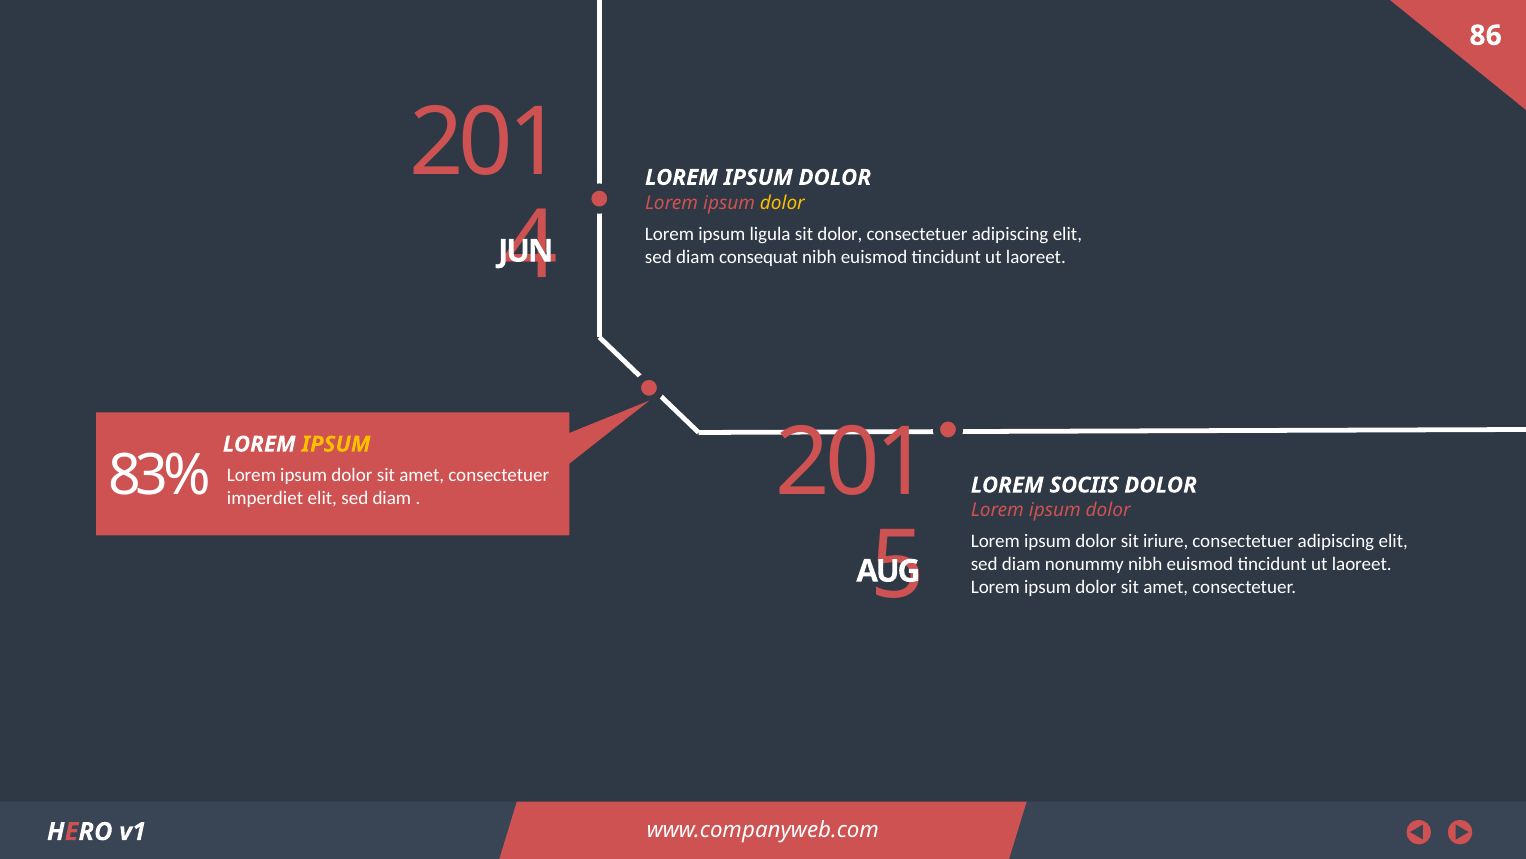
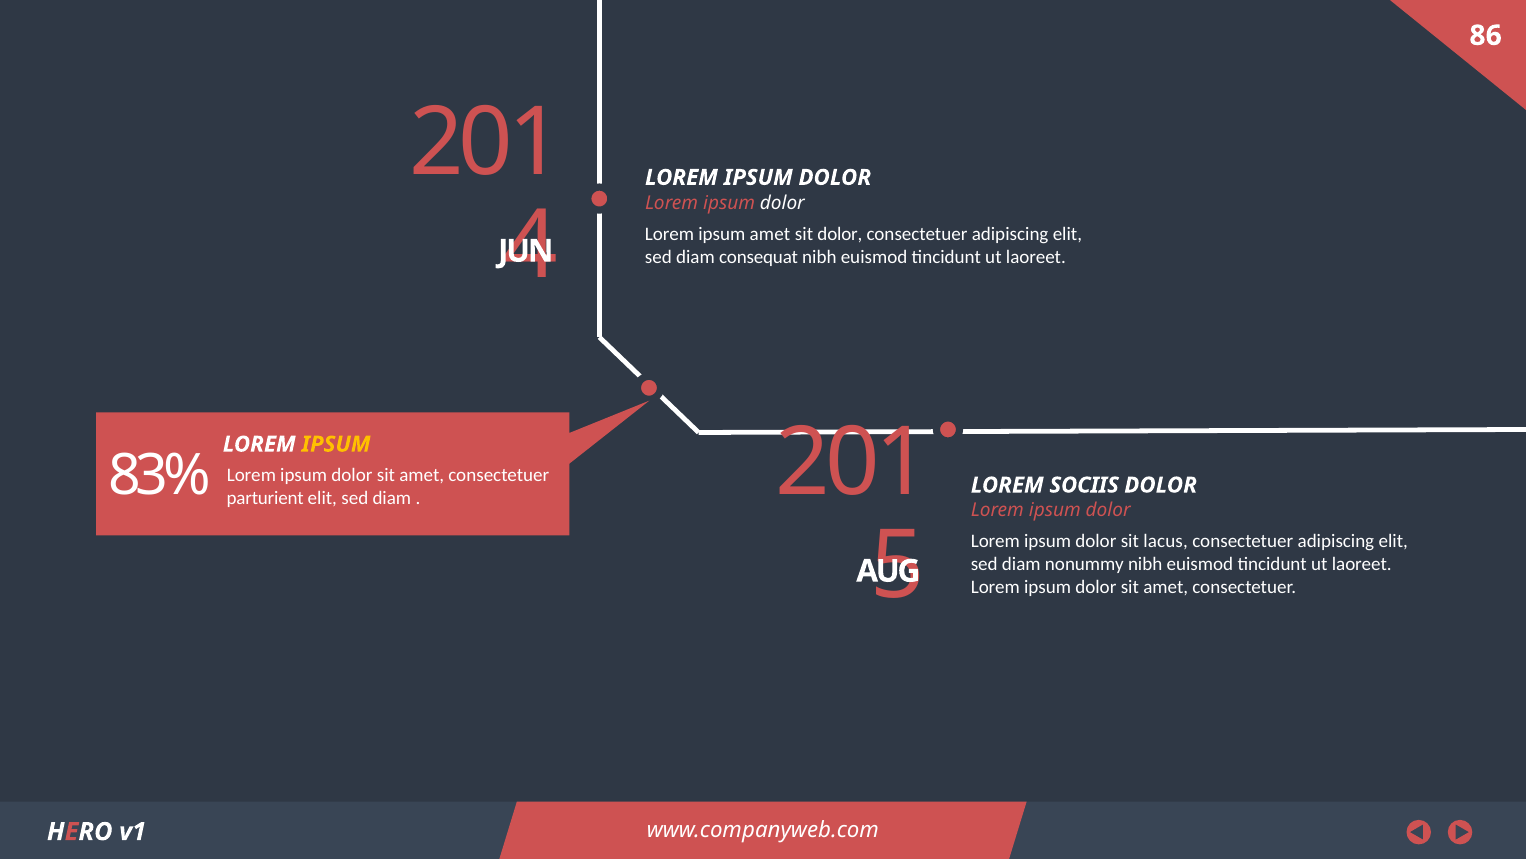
dolor colour: yellow -> white (782, 203)
ipsum ligula: ligula -> amet (770, 234)
imperdiet: imperdiet -> parturient (265, 498)
iriure: iriure -> lacus (1166, 541)
